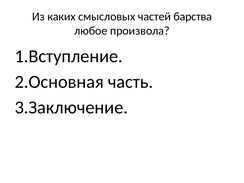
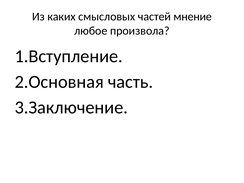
барства: барства -> мнение (193, 16)
